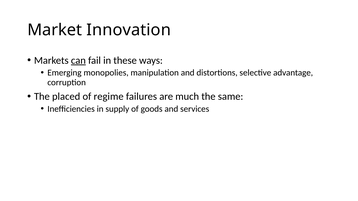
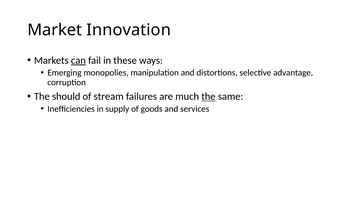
placed: placed -> should (66, 97)
regime: regime -> stream (109, 97)
the underline: none -> present (208, 97)
